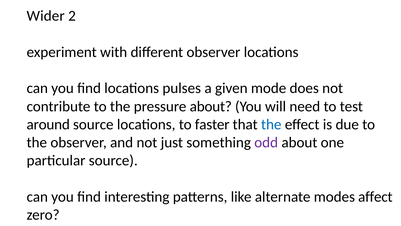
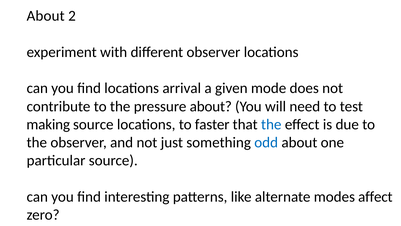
Wider: Wider -> About (46, 16)
pulses: pulses -> arrival (182, 88)
around: around -> making (48, 124)
odd colour: purple -> blue (266, 142)
